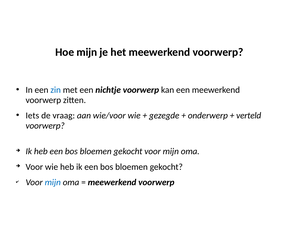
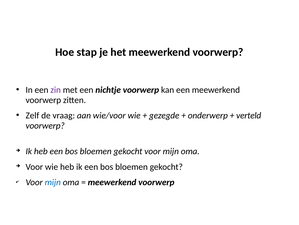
Hoe mijn: mijn -> stap (87, 52)
zin colour: blue -> purple (56, 90)
Iets: Iets -> Zelf (32, 115)
